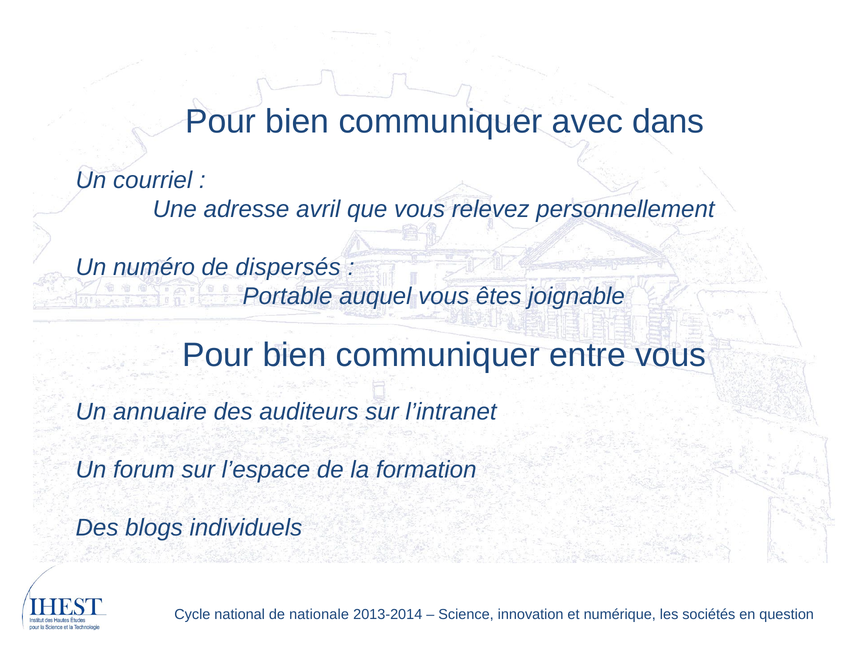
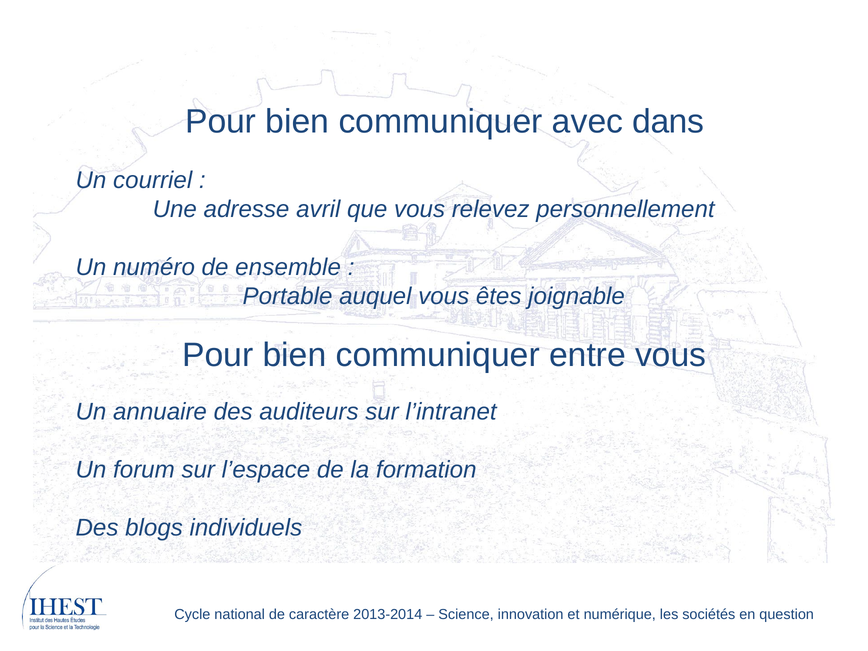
dispersés: dispersés -> ensemble (288, 267)
nationale: nationale -> caractère (319, 614)
